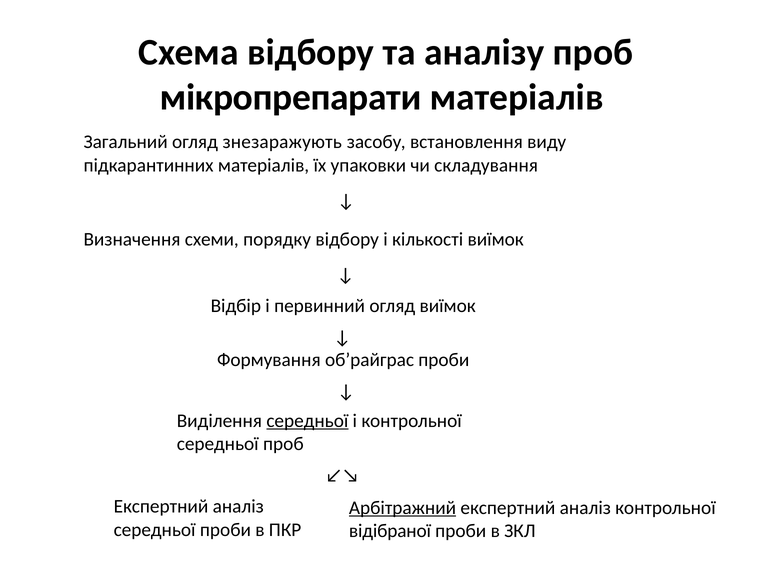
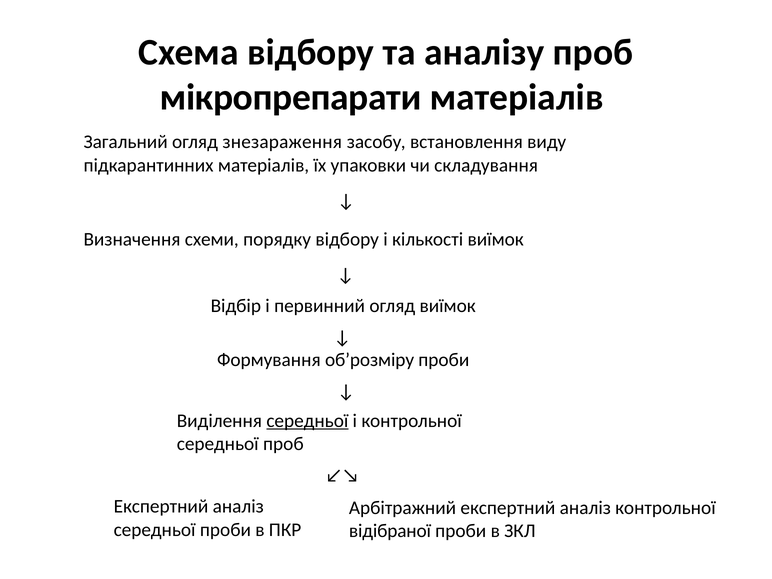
знезаражують: знезаражують -> знезараження (282, 142)
об’райграс: об’райграс -> об’розміру (370, 360)
Арбітражний underline: present -> none (403, 508)
